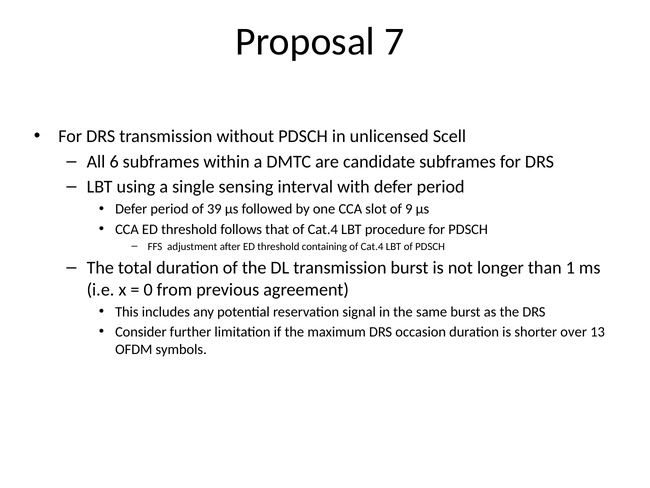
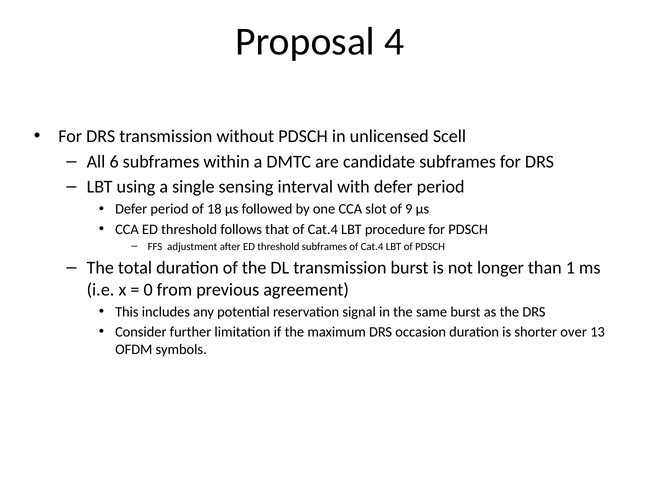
7: 7 -> 4 (394, 41)
39: 39 -> 18 (214, 209)
threshold containing: containing -> subframes (324, 246)
